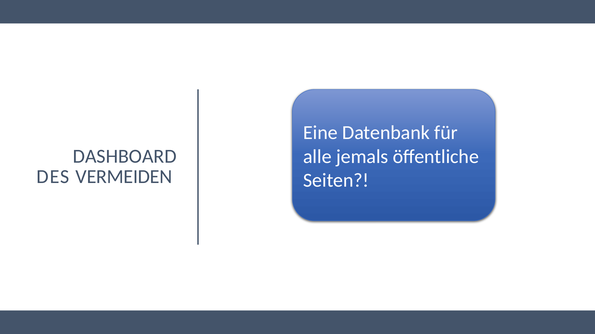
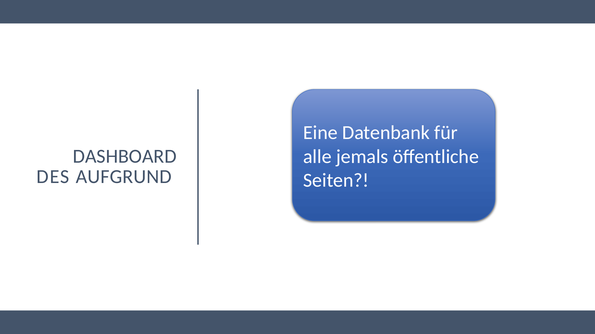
VERMEIDEN: VERMEIDEN -> AUFGRUND (124, 177)
